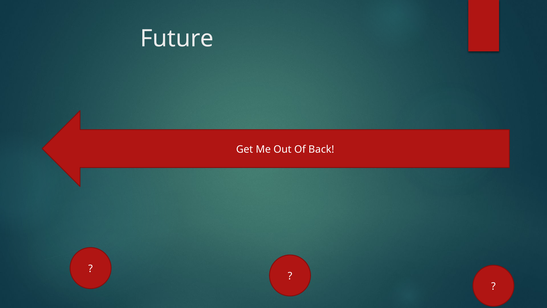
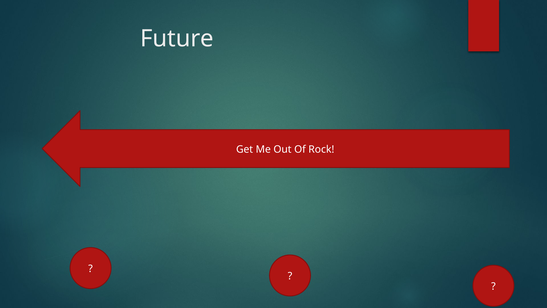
Back: Back -> Rock (321, 149)
